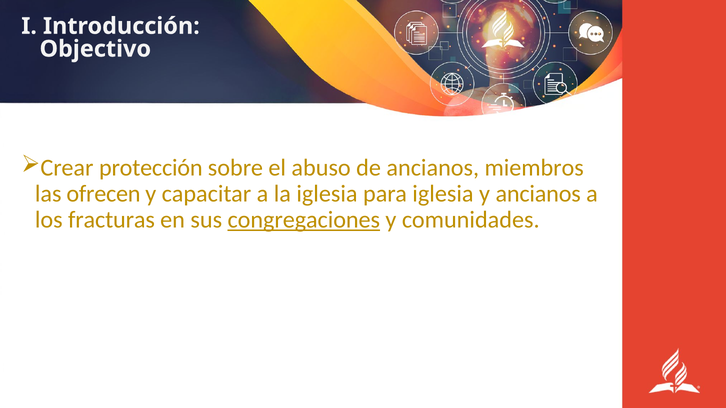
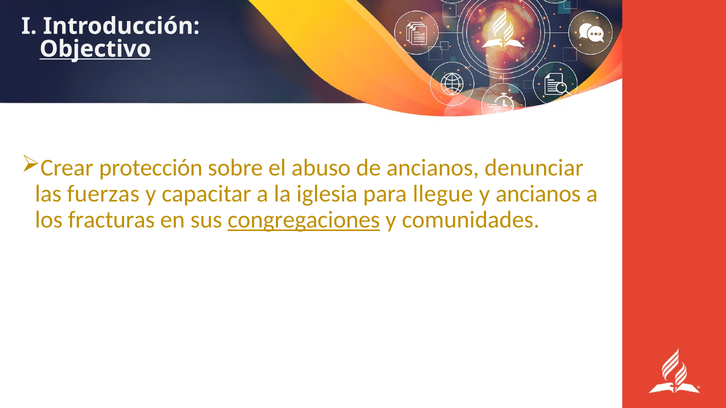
Objectivo underline: none -> present (95, 49)
miembros: miembros -> denunciar (534, 168)
ofrecen: ofrecen -> fuerzas (103, 194)
para iglesia: iglesia -> llegue (443, 194)
